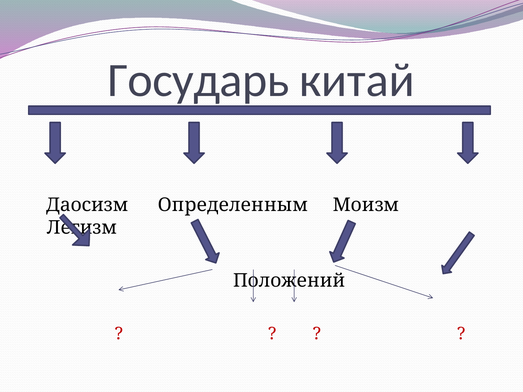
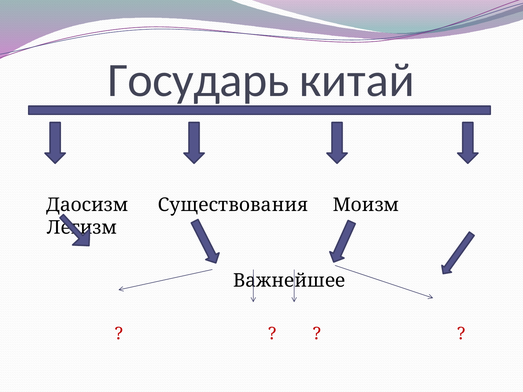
Определенным: Определенным -> Существования (233, 205)
Положений: Положений -> Важнейшее (289, 281)
